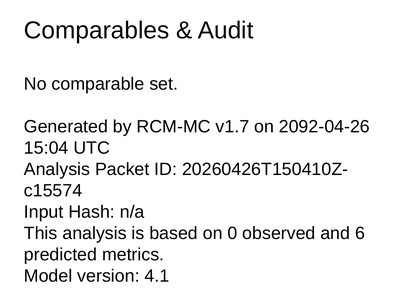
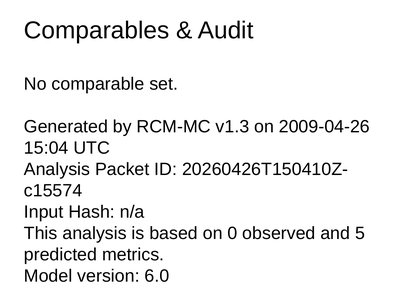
v1.7: v1.7 -> v1.3 (232, 127)
2092-04-26: 2092-04-26 -> 2009-04-26 (324, 127)
6: 6 -> 5 (360, 233)
4.1: 4.1 -> 6.0 (157, 276)
